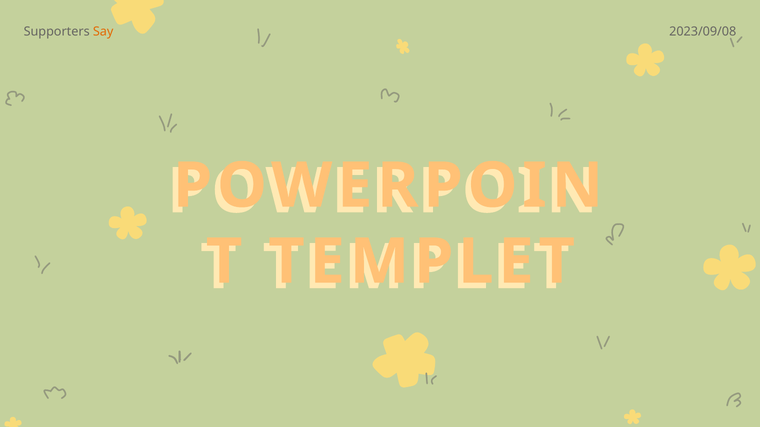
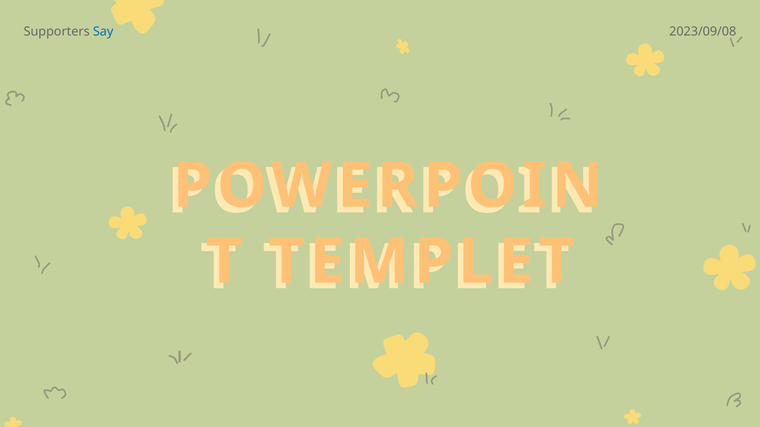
Say colour: orange -> blue (103, 32)
